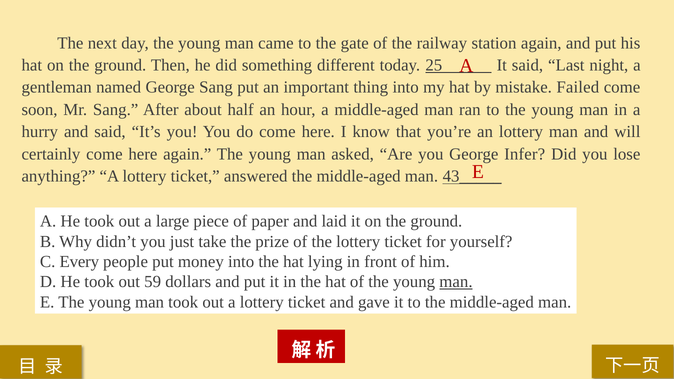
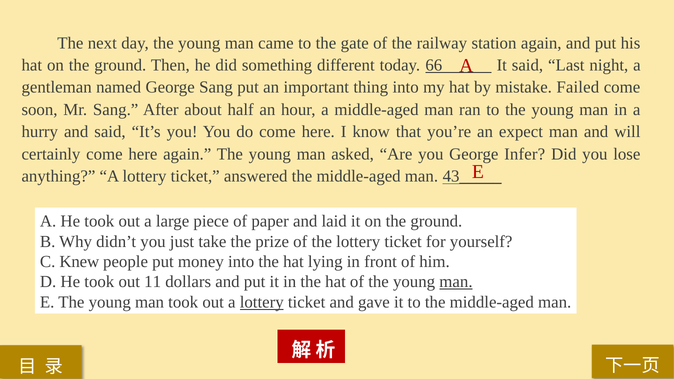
25: 25 -> 66 (434, 65)
an lottery: lottery -> expect (521, 132)
Every: Every -> Knew (79, 262)
59: 59 -> 11 (153, 282)
lottery underline: none -> present (262, 302)
